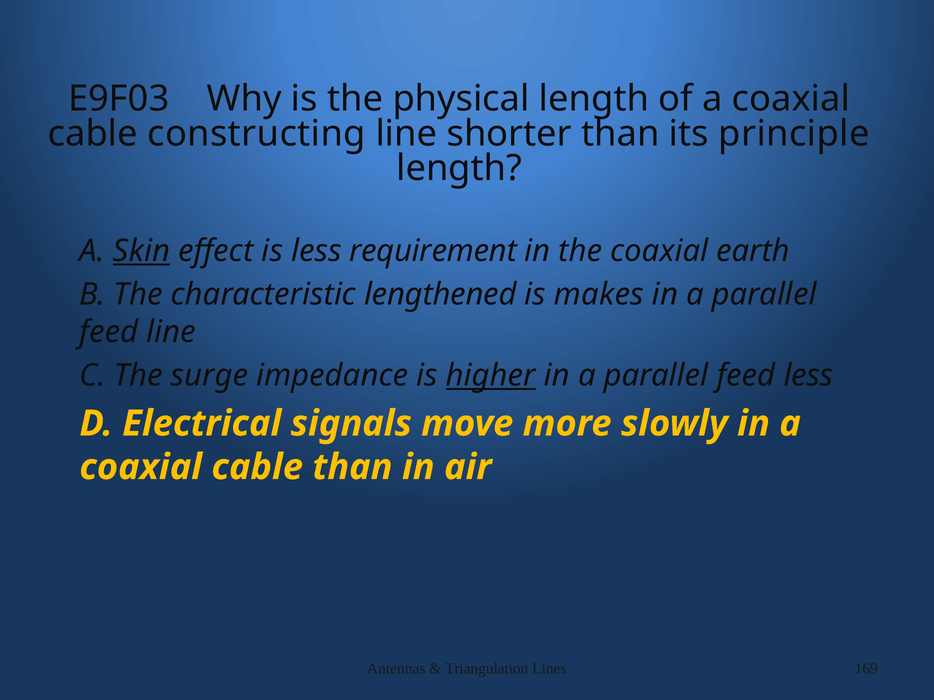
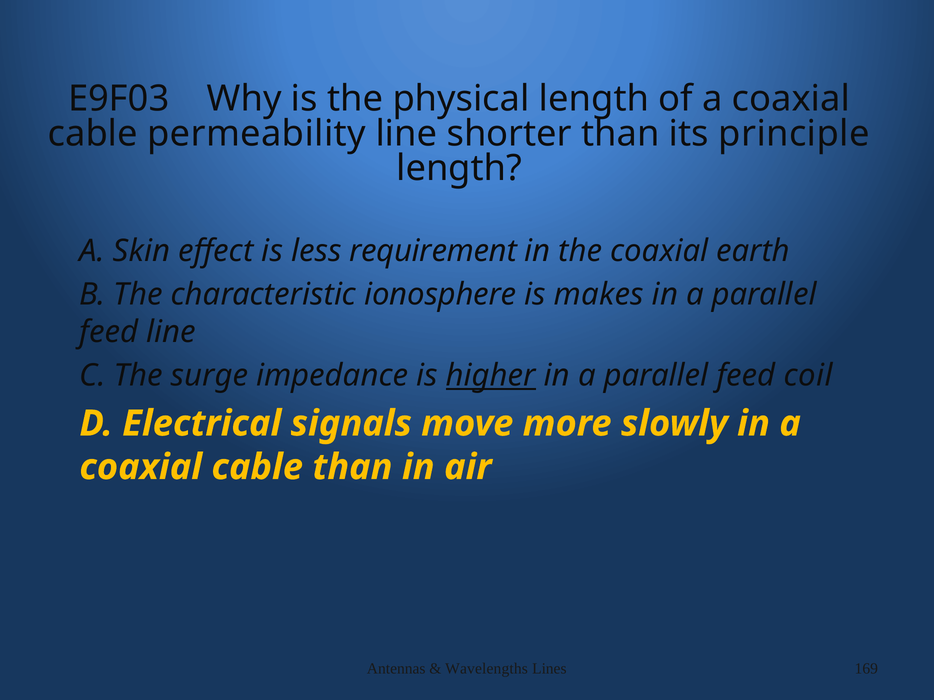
constructing: constructing -> permeability (256, 134)
Skin underline: present -> none (141, 251)
lengthened: lengthened -> ionosphere (440, 295)
feed less: less -> coil (808, 376)
Triangulation: Triangulation -> Wavelengths (487, 669)
